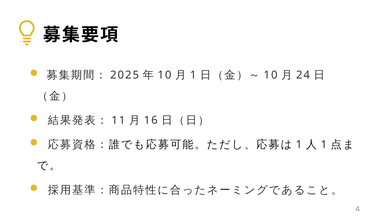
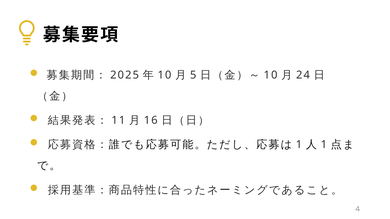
1: 1 -> 5 (193, 75)
